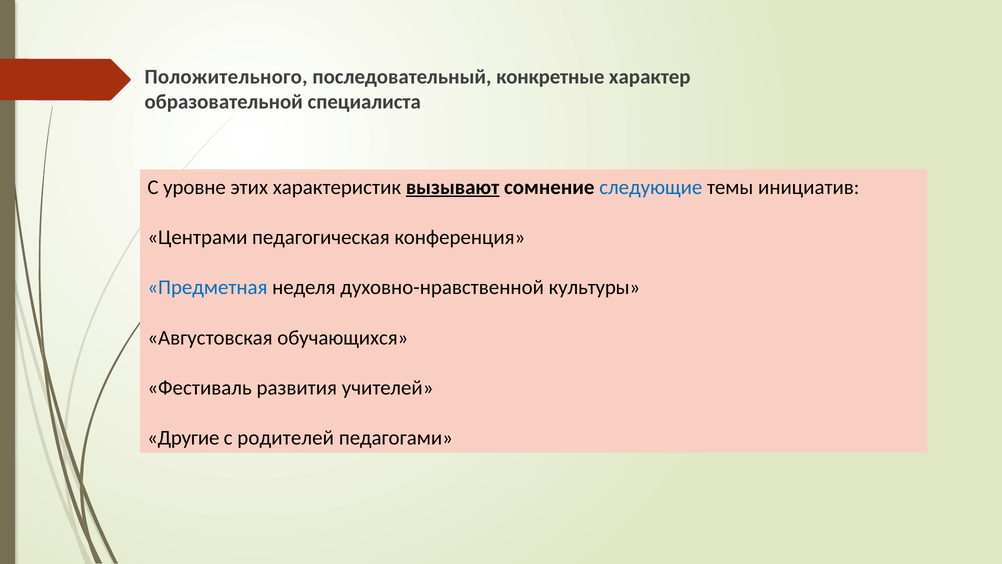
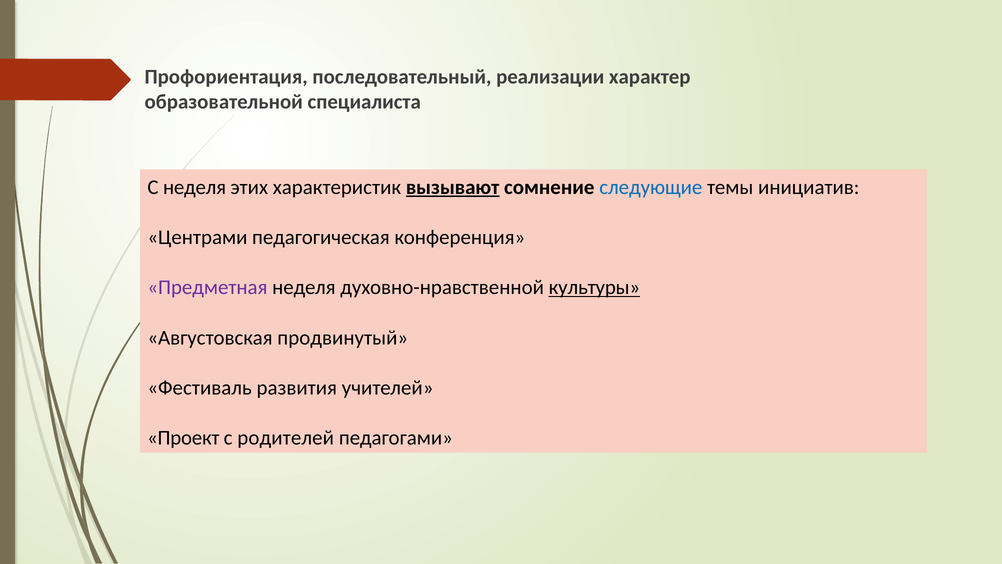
Положительного: Положительного -> Профориентация (226, 77)
конкретные: конкретные -> реализации (550, 77)
С уровне: уровне -> неделя (195, 187)
Предметная colour: blue -> purple (207, 287)
культуры underline: none -> present (594, 287)
обучающихся: обучающихся -> продвинутый (343, 337)
Другие: Другие -> Проект (183, 438)
